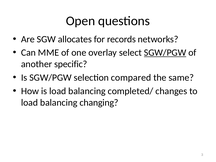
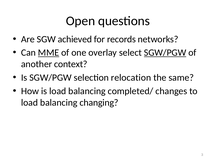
allocates: allocates -> achieved (75, 39)
MME underline: none -> present (49, 53)
specific: specific -> context (71, 64)
compared: compared -> relocation (131, 78)
